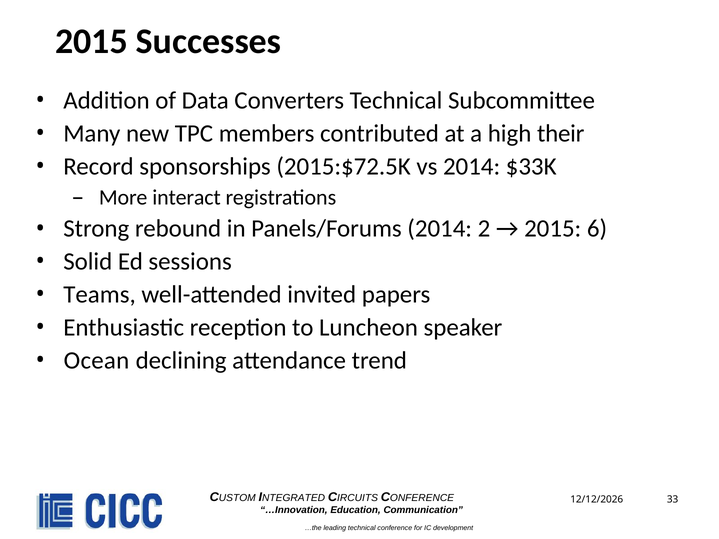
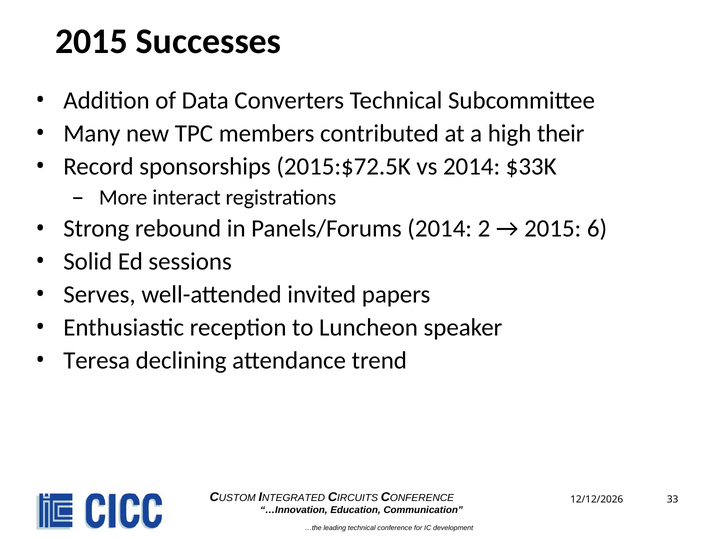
Teams: Teams -> Serves (100, 295)
Ocean: Ocean -> Teresa (97, 361)
